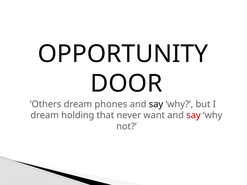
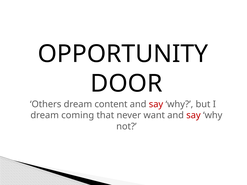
phones: phones -> content (111, 104)
say colour: black -> red (156, 104)
holding: holding -> coming (78, 115)
